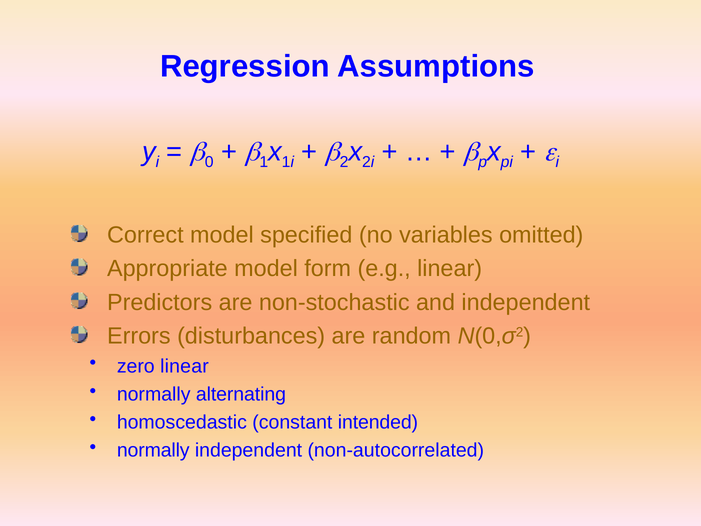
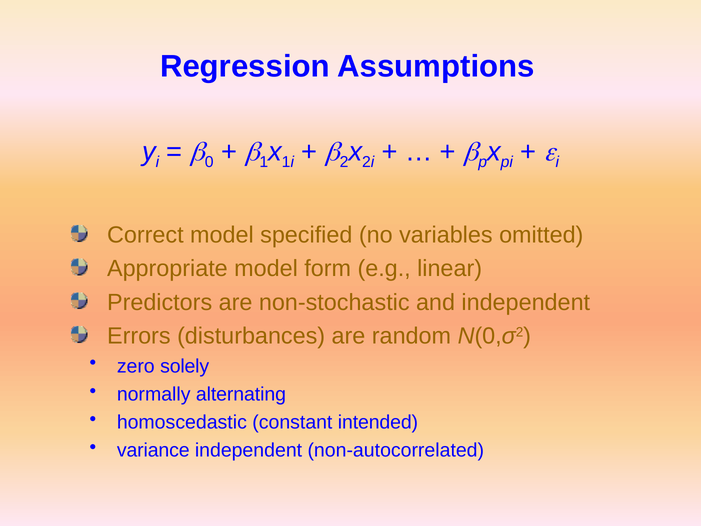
zero linear: linear -> solely (185, 366)
normally: normally -> variance (153, 450)
